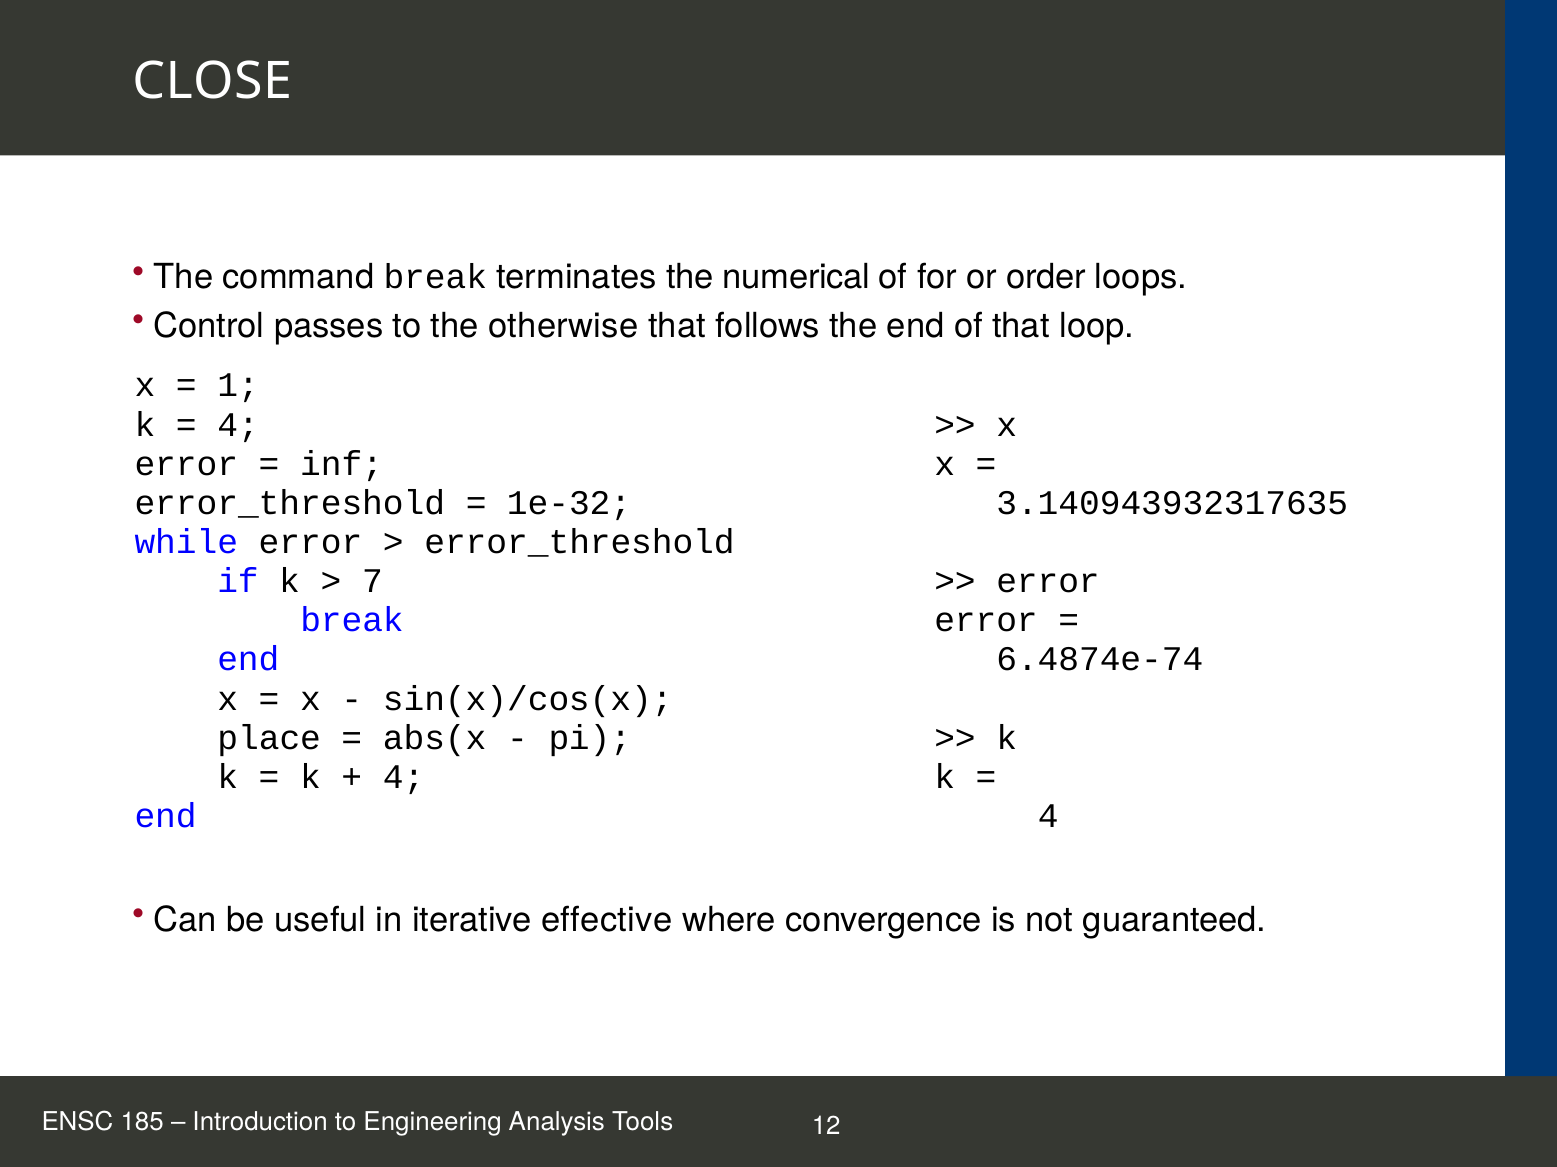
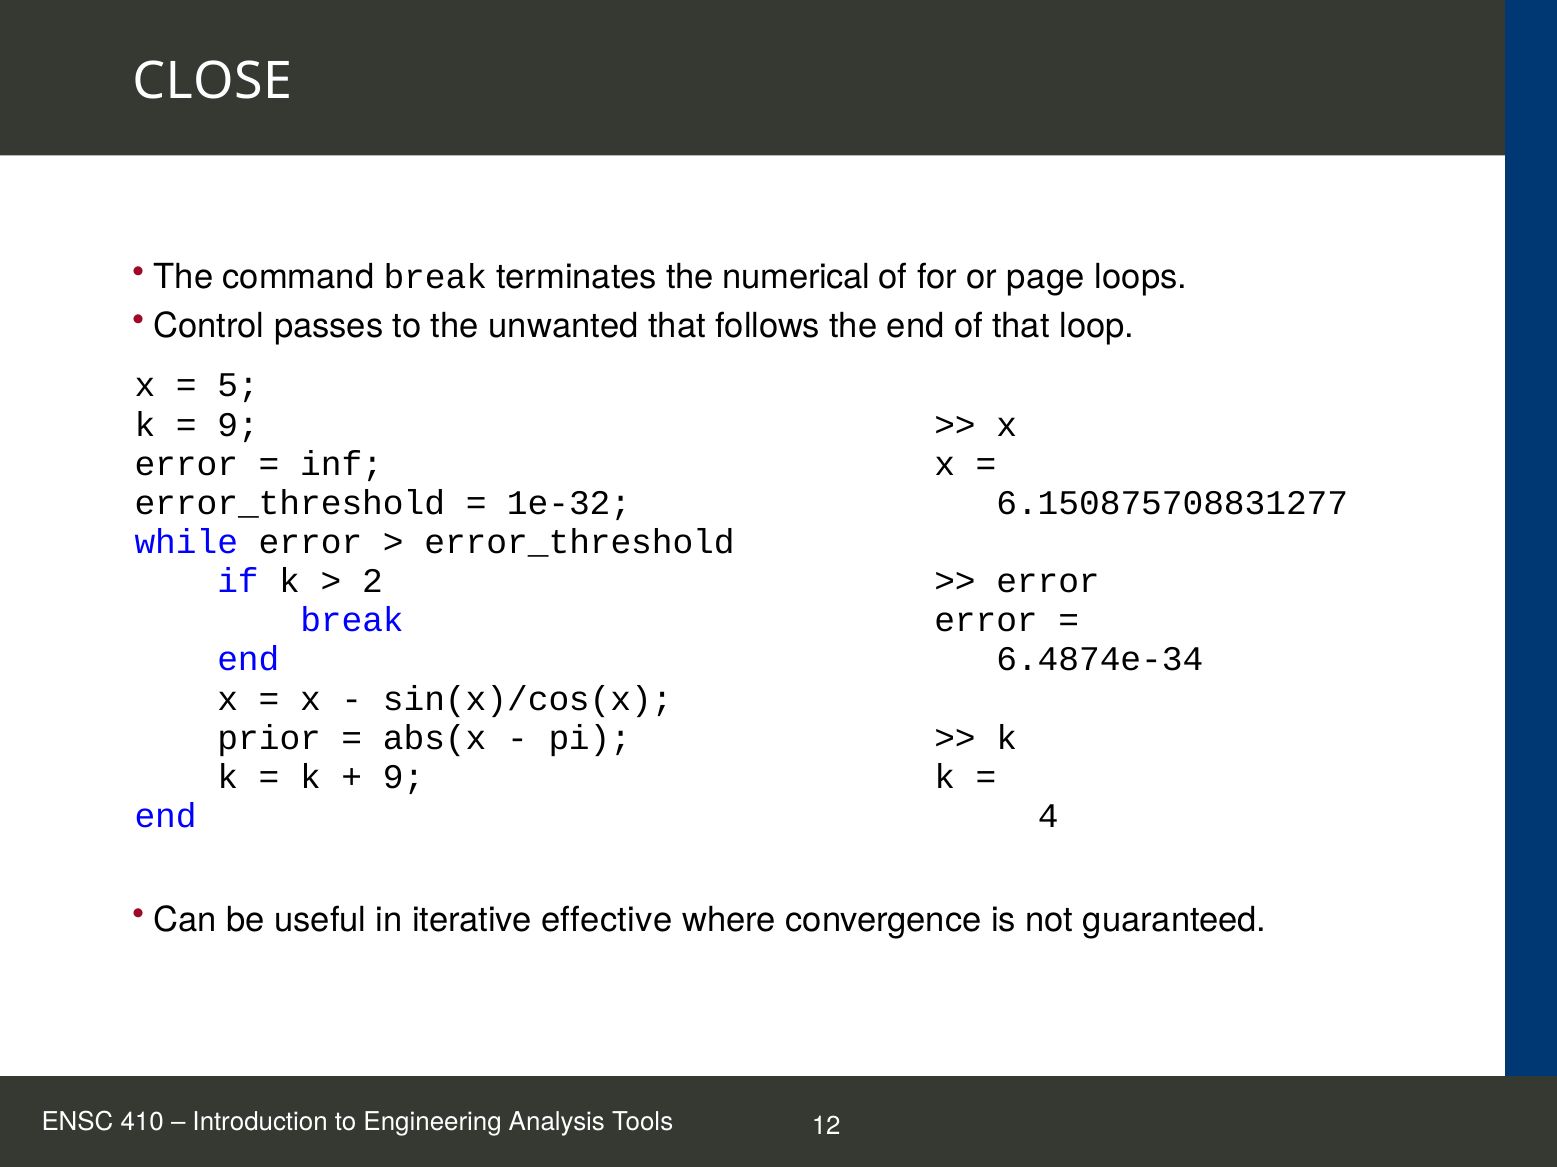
order: order -> page (1046, 277)
otherwise: otherwise -> unwanted (564, 326)
1: 1 -> 5 (238, 386)
4: 4 -> 9 (238, 425)
3.140943932317635: 3.140943932317635 -> 6.150875708831277 (1172, 503)
7: 7 -> 2 (373, 582)
6.4874e-74: 6.4874e-74 -> 6.4874e-34 (1100, 660)
place: place -> prior (269, 738)
4: 4 -> 9 (404, 778)
185: 185 -> 410 (142, 1123)
